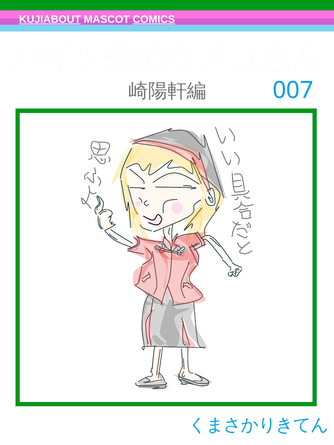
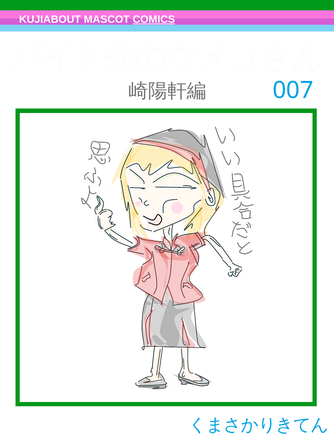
KUJIABOUT underline: present -> none (50, 19)
